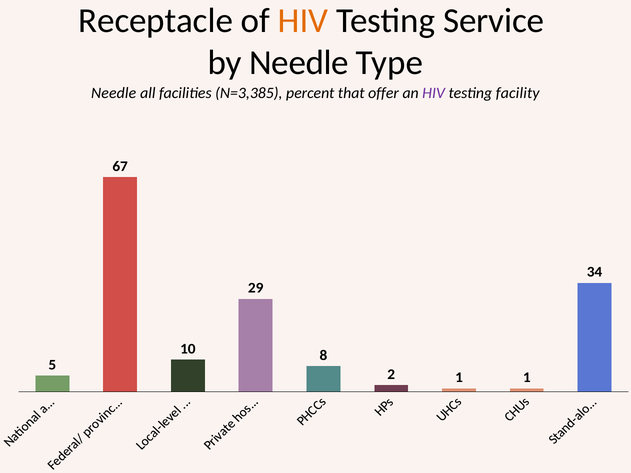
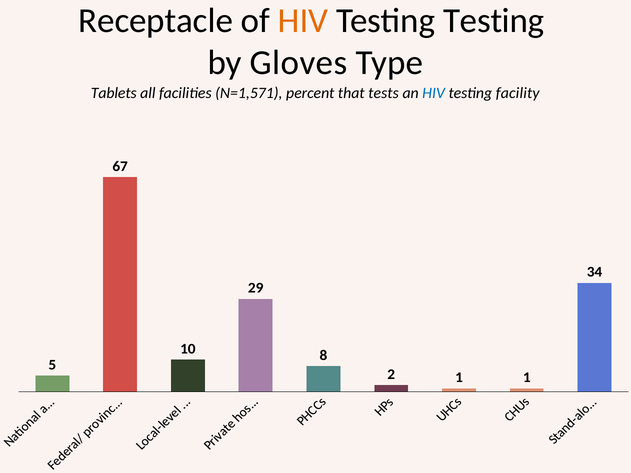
Testing Service: Service -> Testing (494, 21)
by Needle: Needle -> Gloves (299, 63)
Needle: Needle -> Tablets (114, 93)
N=3,385: N=3,385 -> N=1,571 (249, 93)
offer: offer -> tests (384, 93)
HIV colour: purple -> blue (434, 93)
